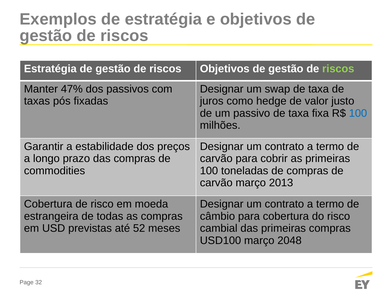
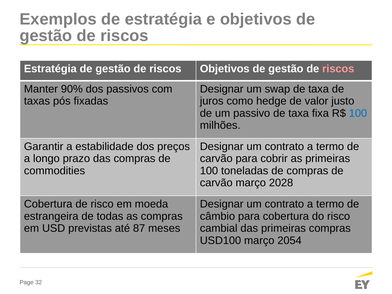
riscos colour: light green -> pink (338, 69)
47%: 47% -> 90% (72, 89)
2013: 2013 -> 2028 (281, 183)
52: 52 -> 87 (139, 228)
2048: 2048 -> 2054 (290, 240)
